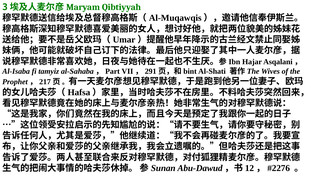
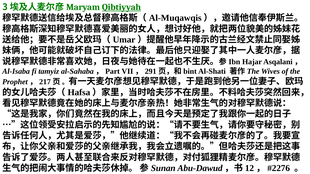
Qibtiyyah underline: none -> present (121, 7)
